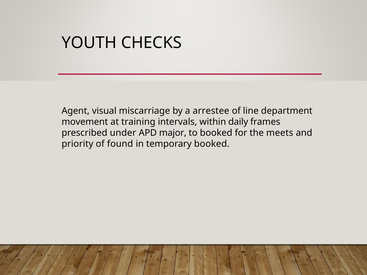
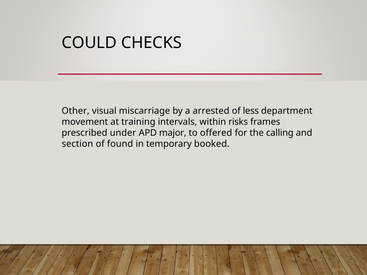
YOUTH: YOUTH -> COULD (89, 43)
Agent: Agent -> Other (76, 111)
arrestee: arrestee -> arrested (211, 111)
line: line -> less (251, 111)
daily: daily -> risks (238, 122)
to booked: booked -> offered (216, 133)
meets: meets -> calling (280, 133)
priority: priority -> section (77, 144)
